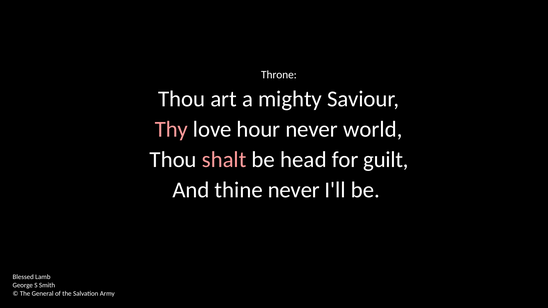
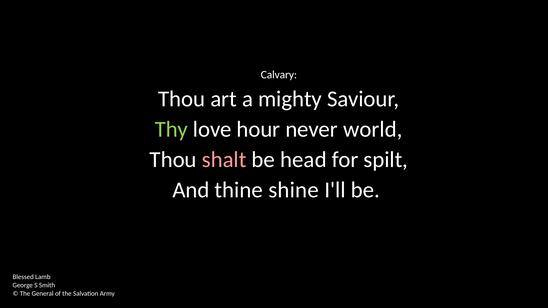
Throne: Throne -> Calvary (279, 75)
Thy colour: pink -> light green (171, 129)
guilt: guilt -> spilt (386, 160)
thine never: never -> shine (294, 190)
